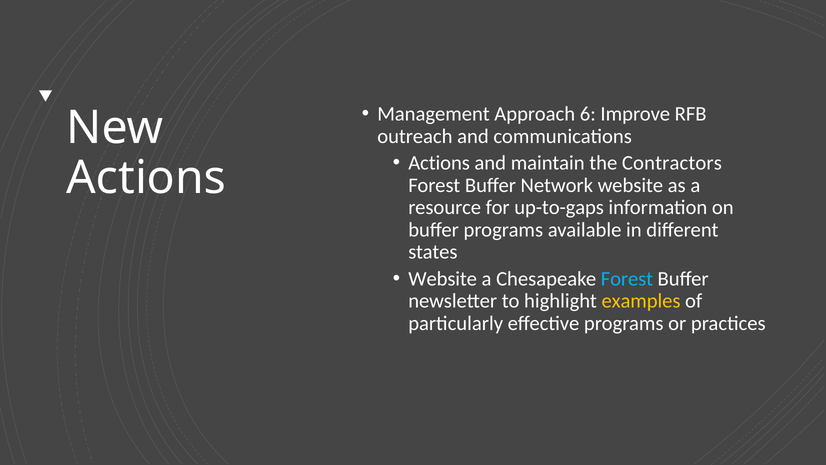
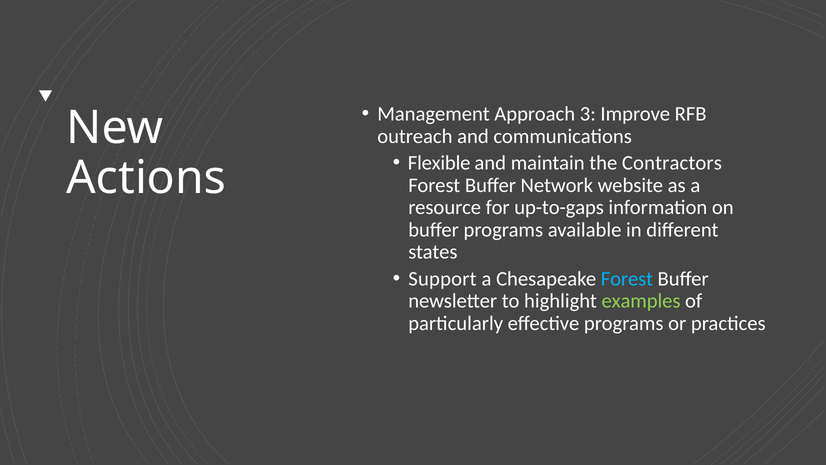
6: 6 -> 3 (588, 114)
Actions: Actions -> Flexible (439, 163)
Website: Website -> Support (442, 278)
examples colour: yellow -> light green (641, 301)
